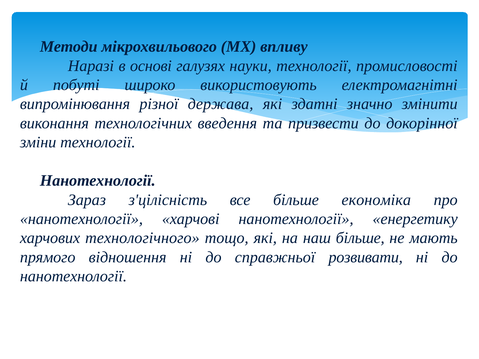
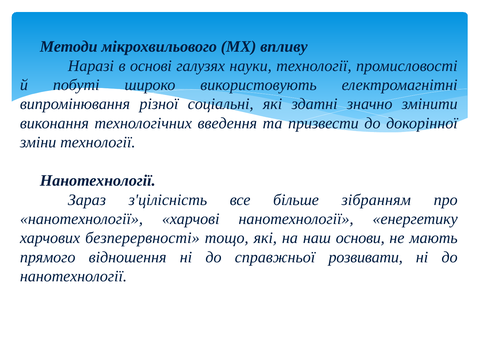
держава: держава -> соціальні (221, 104)
економіка: економіка -> зібранням (376, 200)
технологічного: технологічного -> безперервності (142, 238)
наш більше: більше -> основи (360, 238)
